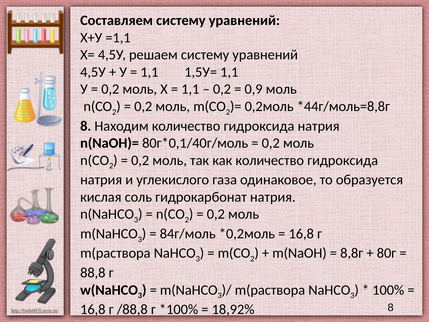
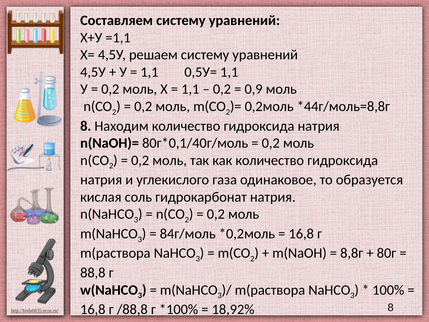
1,5У=: 1,5У= -> 0,5У= (201, 72)
